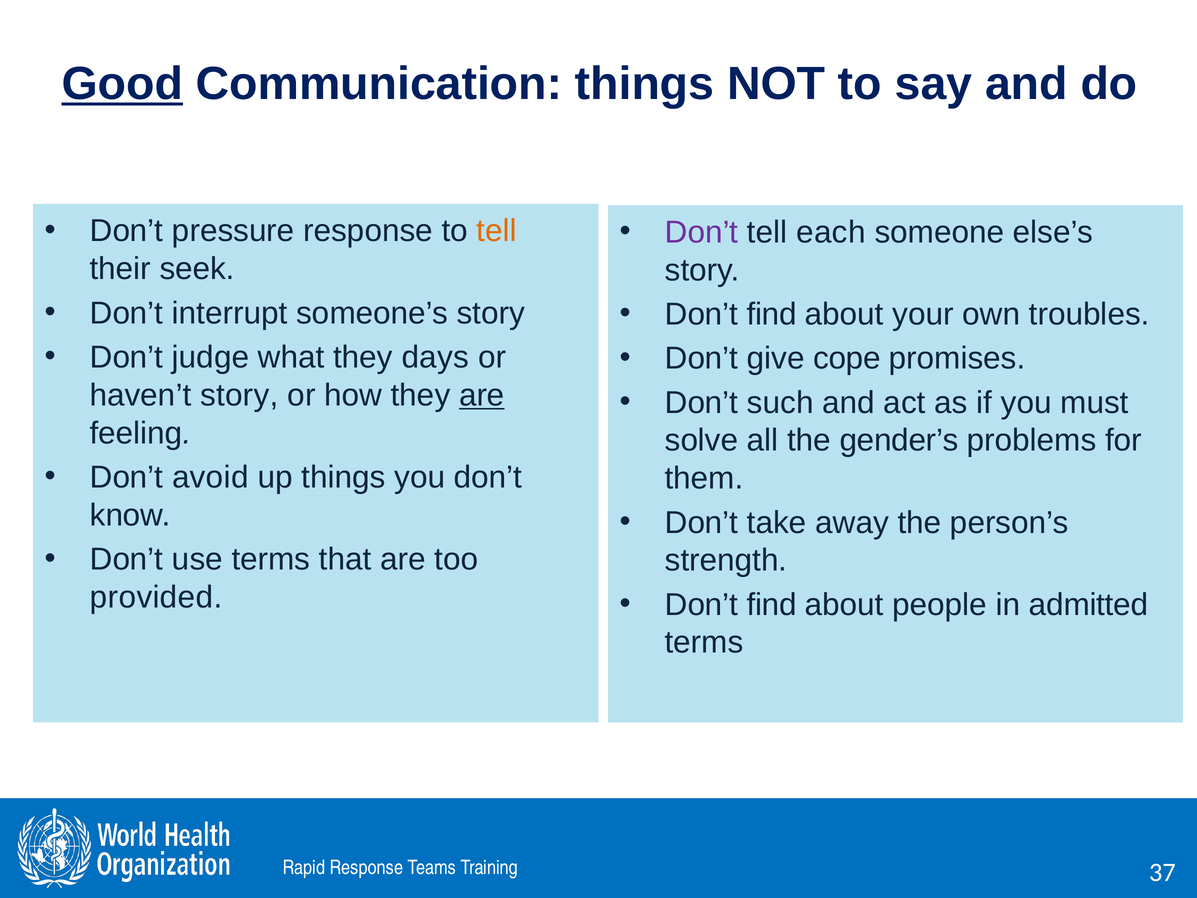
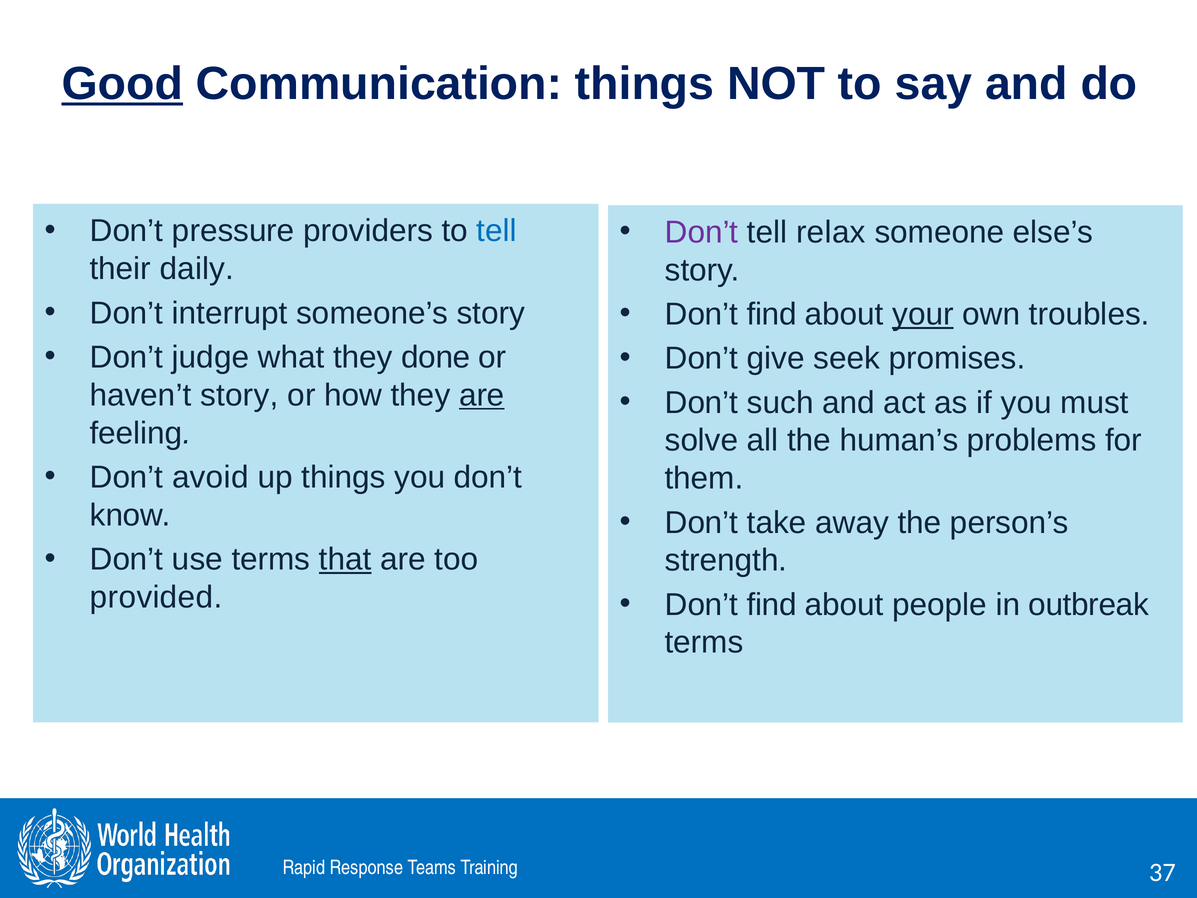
pressure response: response -> providers (368, 231)
tell colour: orange -> blue (497, 231)
each: each -> relax (831, 232)
seek: seek -> daily (197, 269)
your underline: none -> present (923, 314)
days: days -> done (436, 357)
cope: cope -> seek (847, 358)
gender’s: gender’s -> human’s (899, 440)
that underline: none -> present (345, 559)
admitted: admitted -> outbreak (1089, 604)
